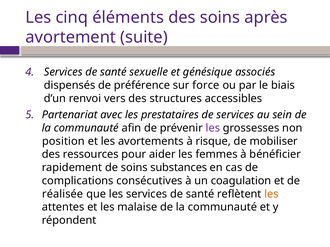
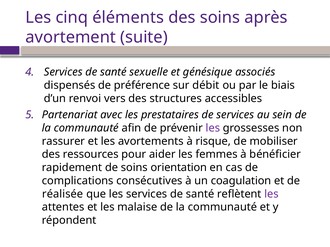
force: force -> débit (206, 85)
position: position -> rassurer (63, 141)
substances: substances -> orientation (179, 168)
les colour: orange -> purple (272, 194)
